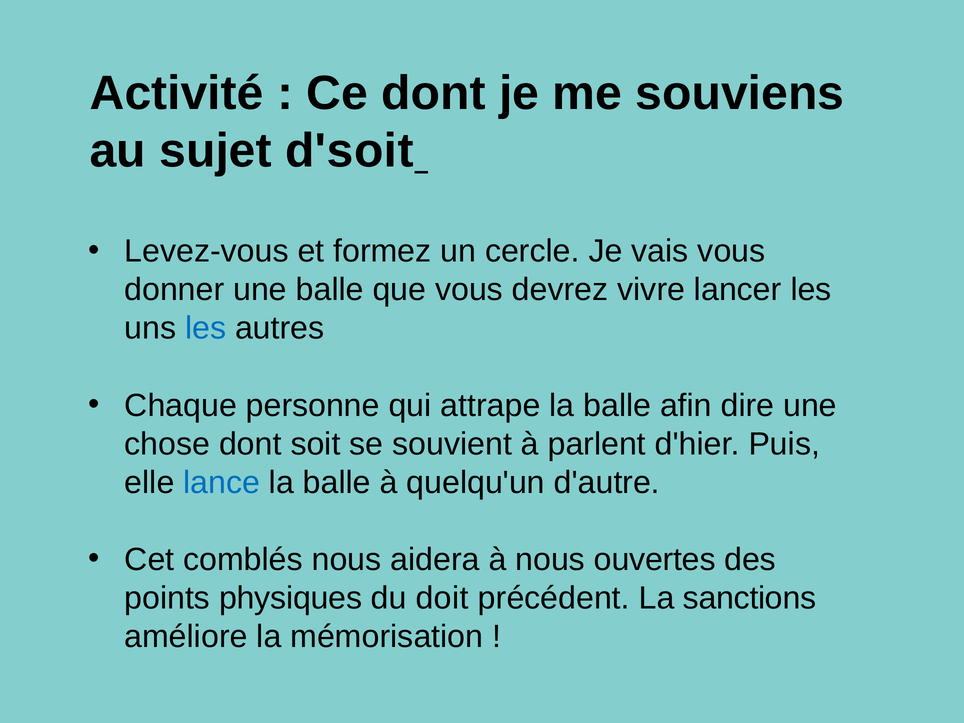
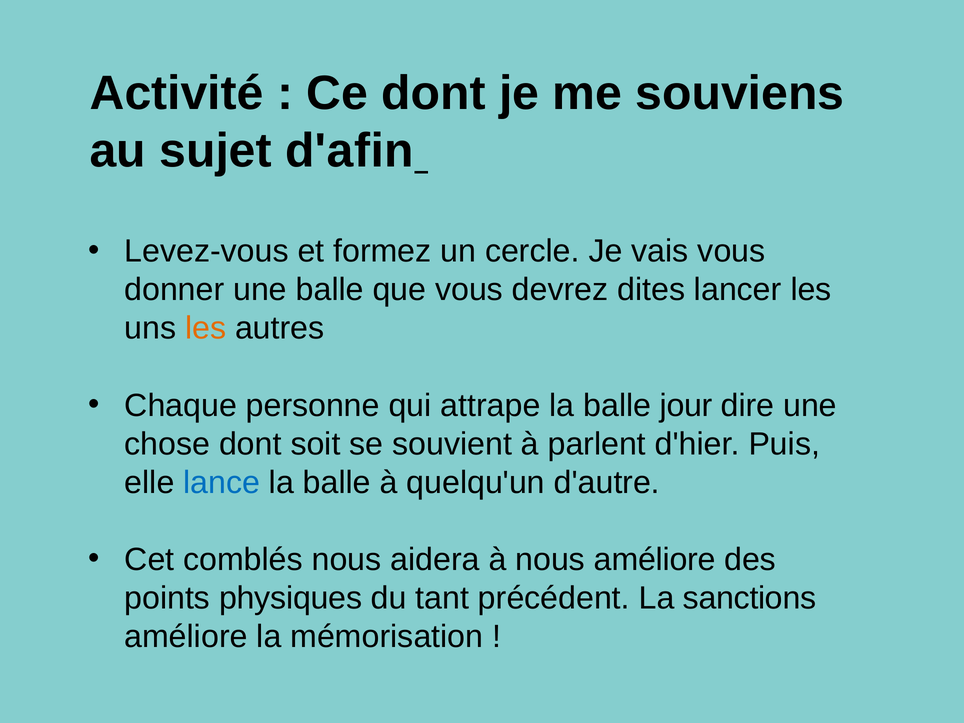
d'soit: d'soit -> d'afin (349, 151)
vivre: vivre -> dites (651, 290)
les colour: blue -> orange (206, 328)
afin: afin -> jour (686, 405)
nous ouvertes: ouvertes -> améliore (655, 560)
doit: doit -> tant (442, 598)
